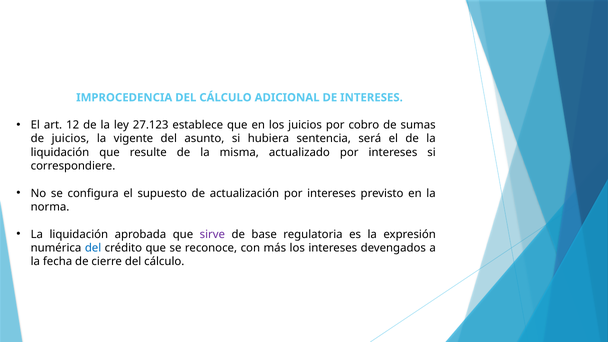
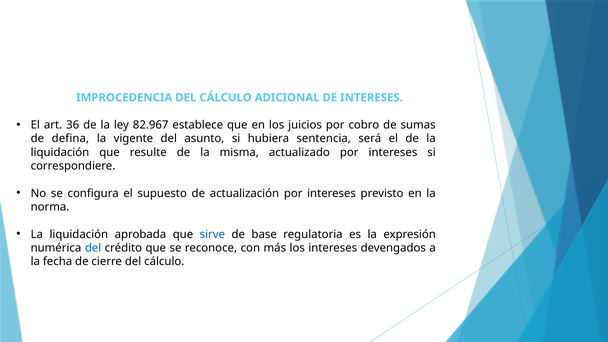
12: 12 -> 36 (73, 125)
27.123: 27.123 -> 82.967 (151, 125)
de juicios: juicios -> defina (70, 139)
sirve colour: purple -> blue (212, 234)
